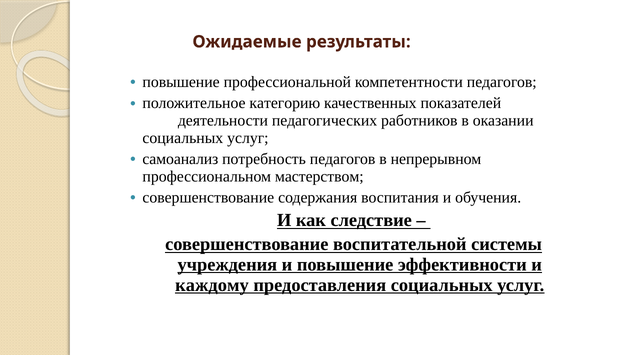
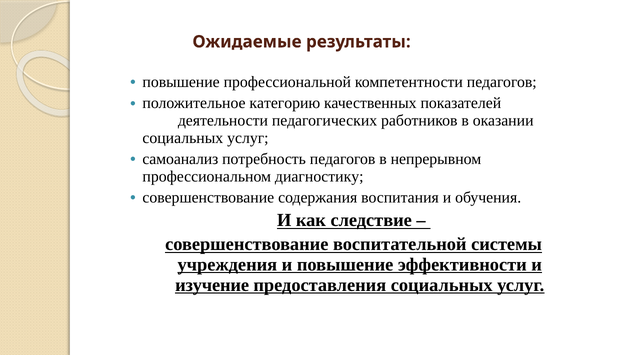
мастерством: мастерством -> диагностику (319, 176)
каждому: каждому -> изучение (212, 284)
